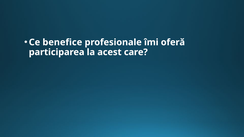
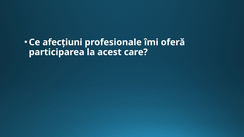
benefice: benefice -> afecțiuni (62, 42)
